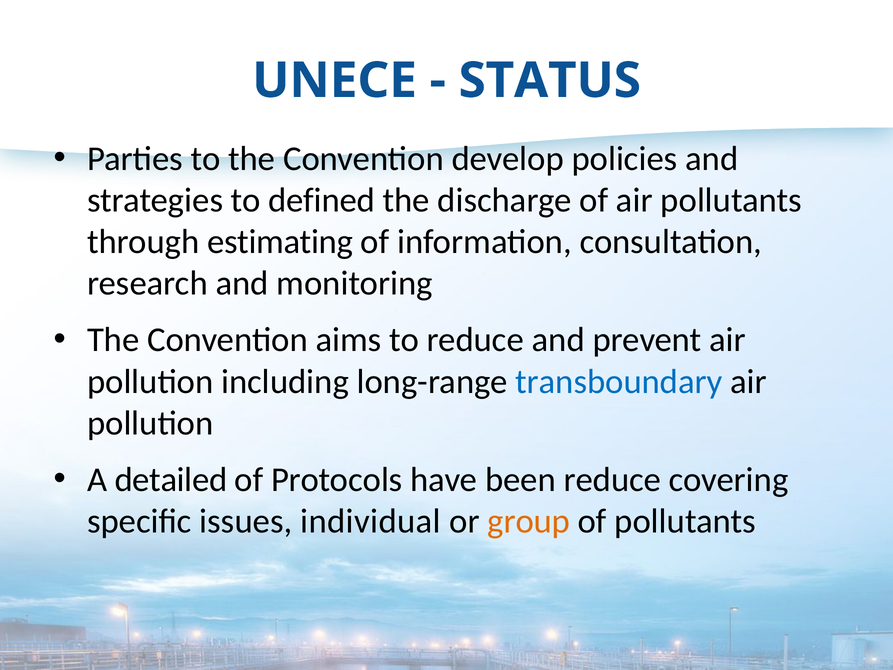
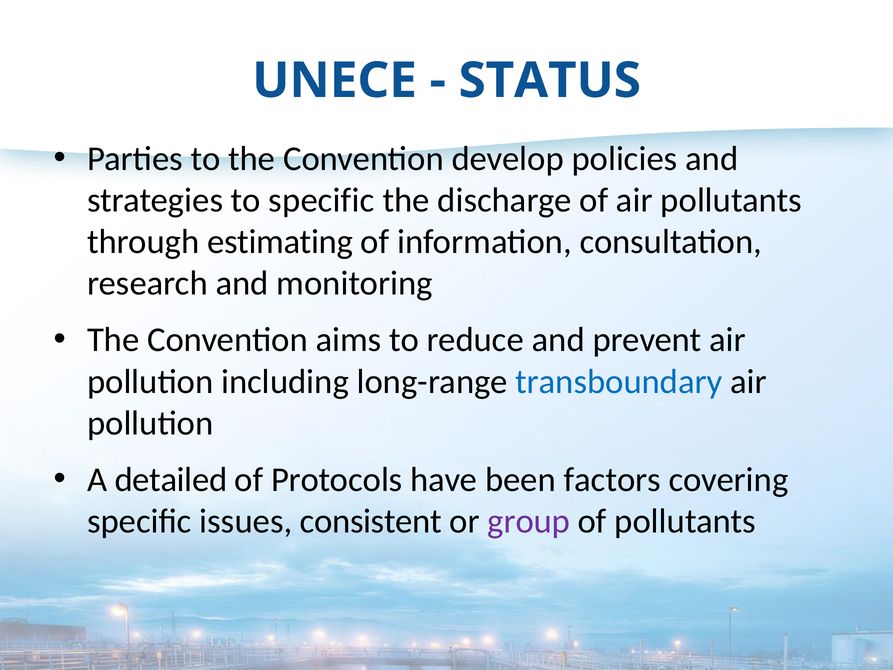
to defined: defined -> specific (321, 200)
been reduce: reduce -> factors (612, 479)
individual: individual -> consistent (371, 521)
group colour: orange -> purple (529, 521)
